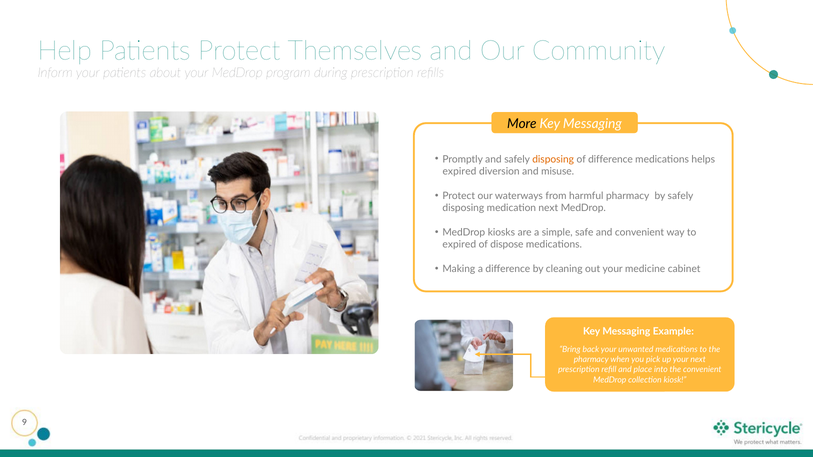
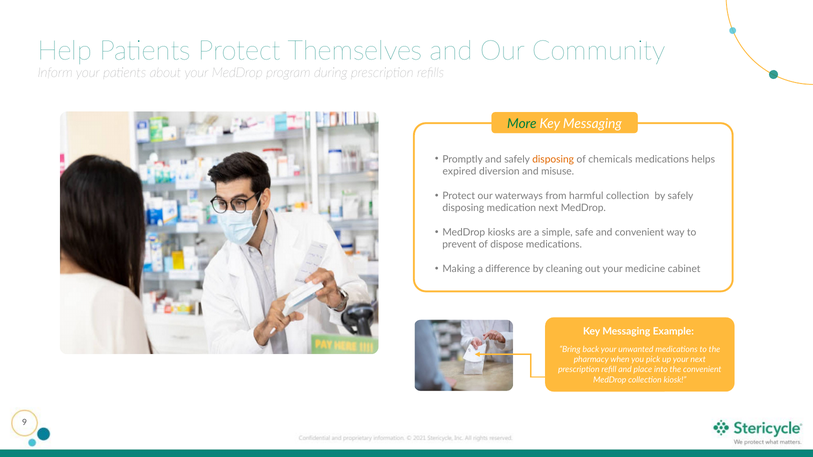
More colour: black -> green (522, 124)
of difference: difference -> chemicals (610, 159)
harmful pharmacy: pharmacy -> collection (628, 196)
expired: expired -> prevent (459, 245)
